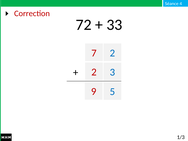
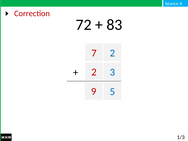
33: 33 -> 83 (114, 25)
